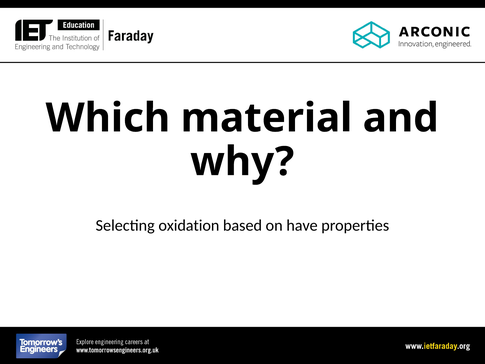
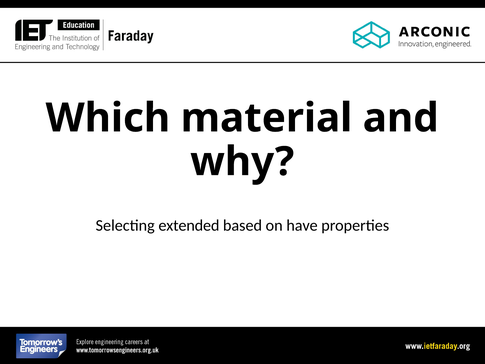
oxidation: oxidation -> extended (189, 225)
